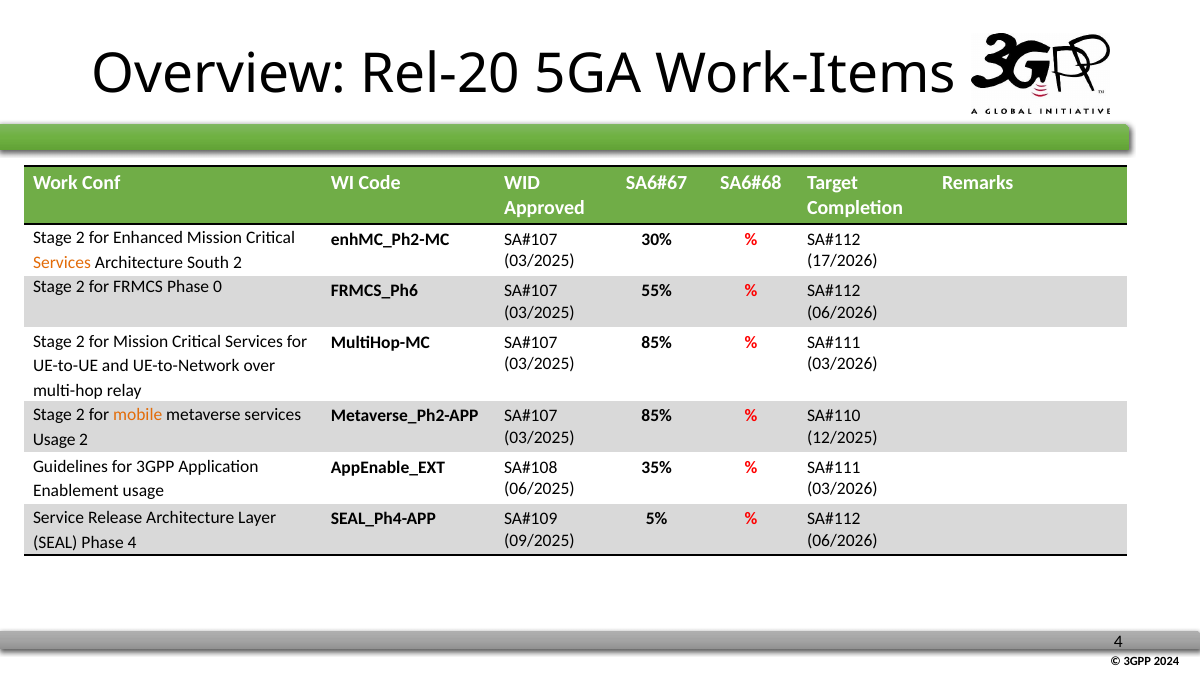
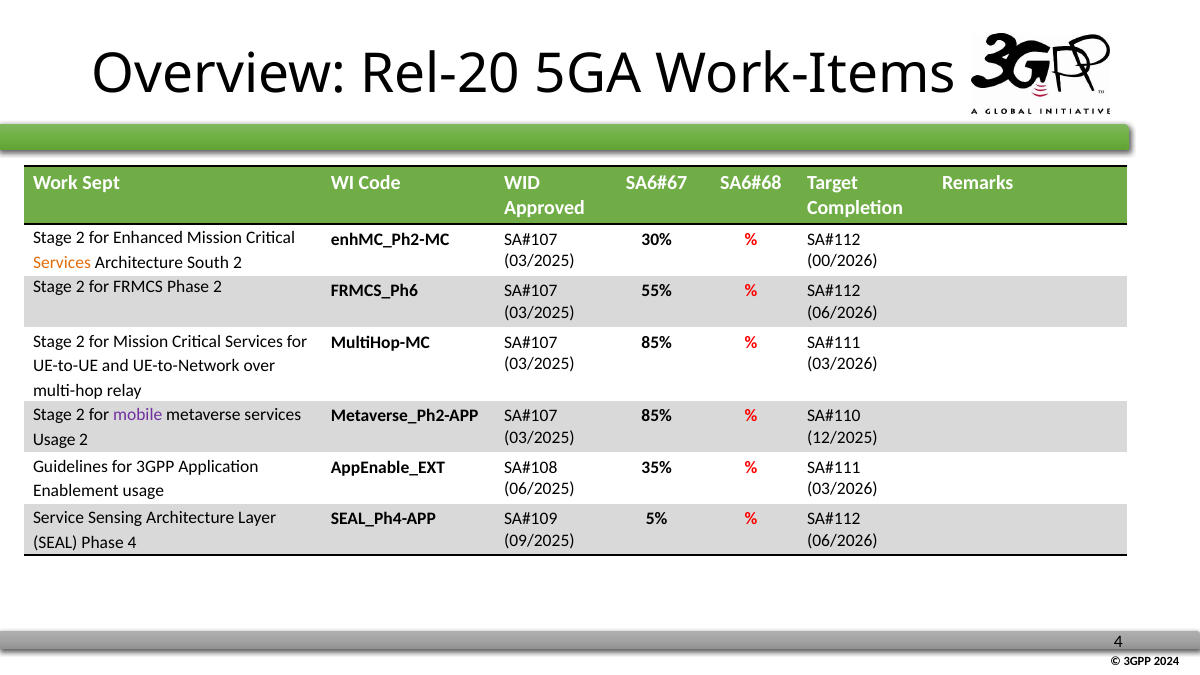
Conf: Conf -> Sept (101, 183)
17/2026: 17/2026 -> 00/2026 (842, 261)
Phase 0: 0 -> 2 (218, 287)
mobile colour: orange -> purple (138, 415)
Release: Release -> Sensing (115, 518)
